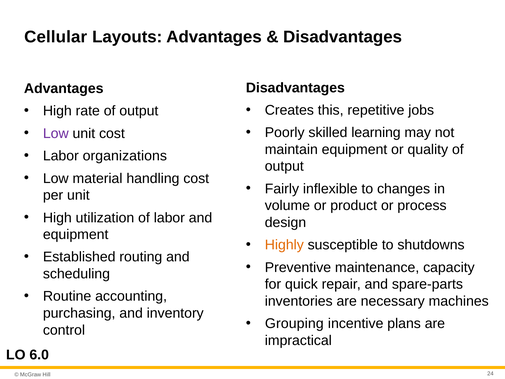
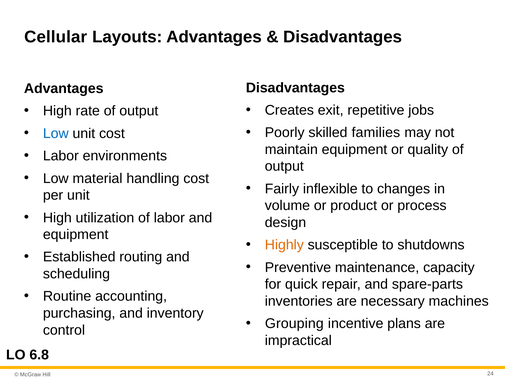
this: this -> exit (331, 110)
learning: learning -> families (376, 133)
Low colour: purple -> blue (56, 133)
organizations: organizations -> environments (125, 156)
6.0: 6.0 -> 6.8 (39, 354)
